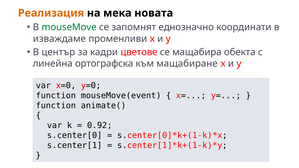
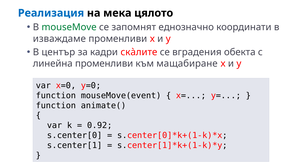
Реализация colour: orange -> blue (51, 13)
новата: новата -> цялото (154, 13)
цветове: цветове -> скàлите (139, 52)
мащабира: мащабира -> вградения (197, 52)
линейна ортографска: ортографска -> променливи (104, 64)
